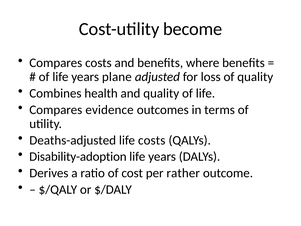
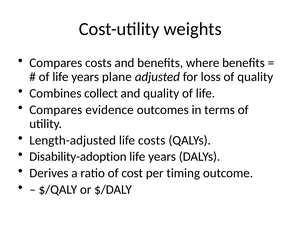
become: become -> weights (193, 29)
health: health -> collect (101, 93)
Deaths-adjusted: Deaths-adjusted -> Length-adjusted (73, 140)
rather: rather -> timing (183, 173)
